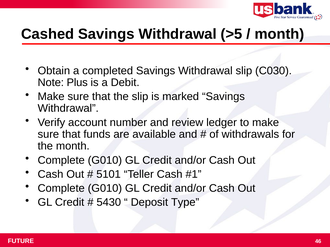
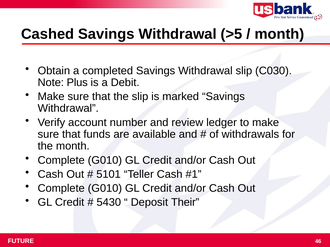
Type: Type -> Their (185, 203)
